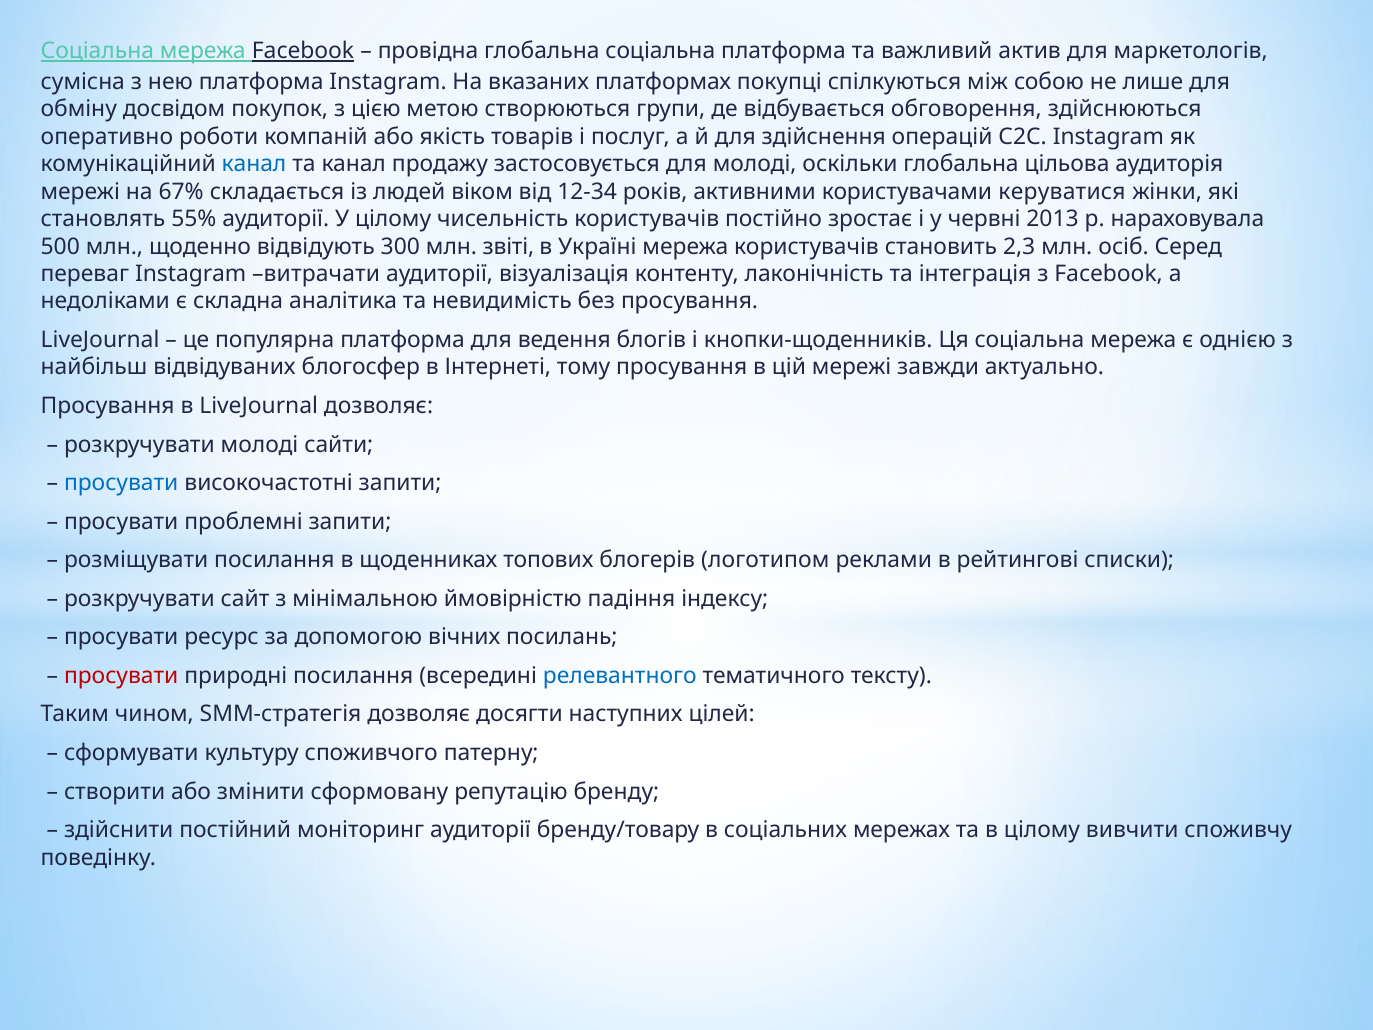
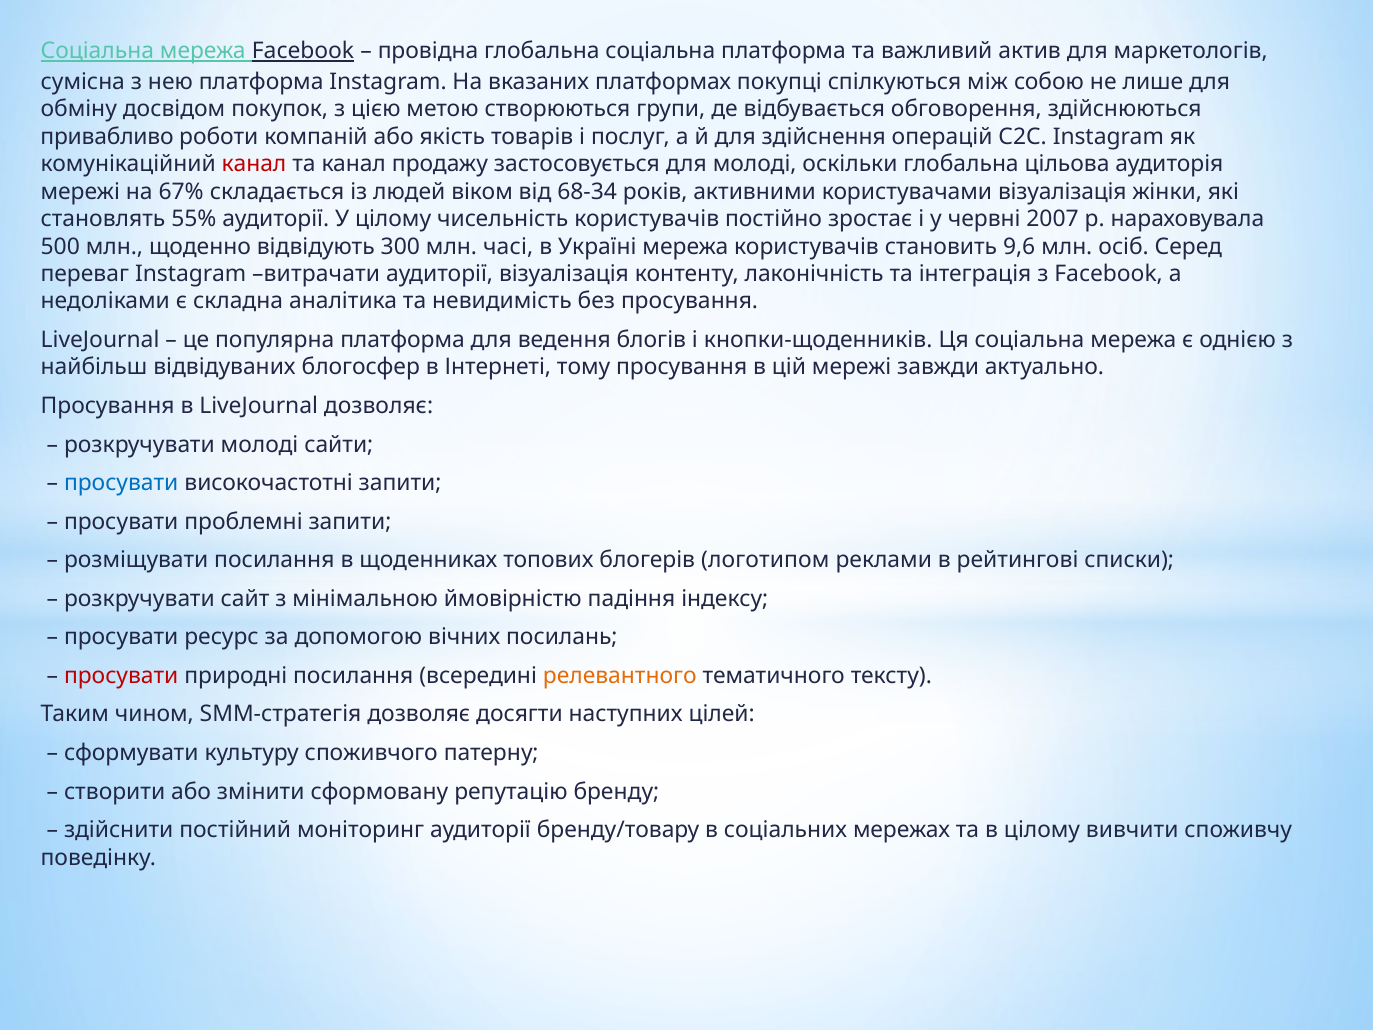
оперативно: оперативно -> привабливо (107, 137)
канал colour: blue -> red (254, 164)
12-34: 12-34 -> 68-34 (587, 191)
користувачами керуватися: керуватися -> візуалізація (1062, 191)
2013: 2013 -> 2007 (1053, 219)
звіті: звіті -> часі (508, 246)
2,3: 2,3 -> 9,6 (1019, 246)
релевантного colour: blue -> orange (620, 676)
